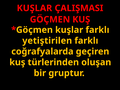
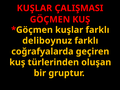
yetiştirilen: yetiştirilen -> deliboynuz (47, 41)
